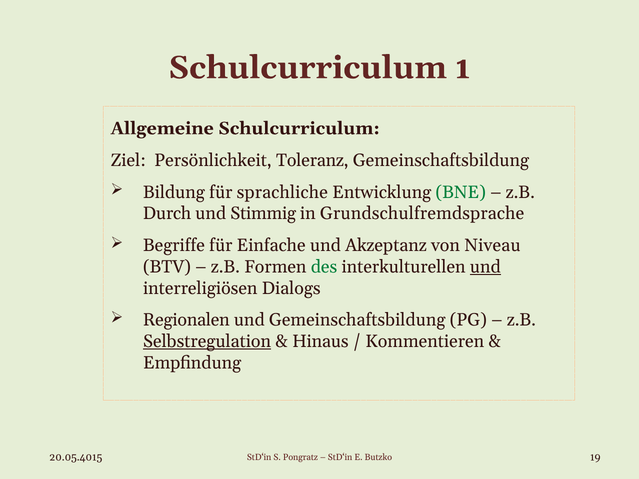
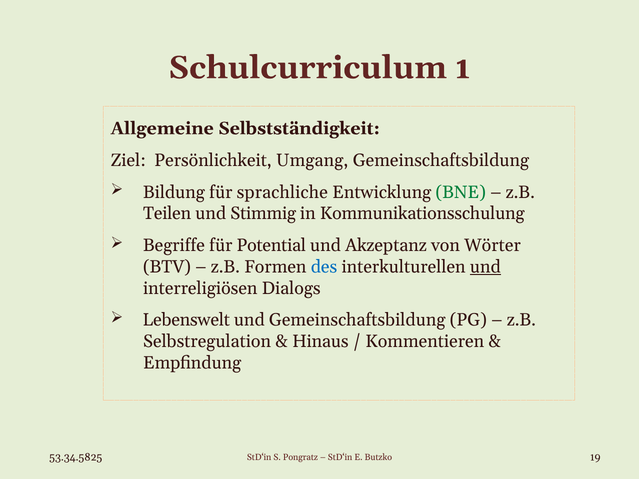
Allgemeine Schulcurriculum: Schulcurriculum -> Selbstständigkeit (299, 128)
Toleranz: Toleranz -> Umgang (312, 160)
Durch: Durch -> Teilen (167, 214)
Grundschulfremdsprache: Grundschulfremdsprache -> Kommunikationsschulung (422, 214)
Einfache: Einfache -> Potential (271, 246)
Niveau: Niveau -> Wörter (493, 246)
des colour: green -> blue (324, 267)
Regionalen: Regionalen -> Lebenswelt (186, 320)
Selbstregulation underline: present -> none (207, 342)
20.05.4015: 20.05.4015 -> 53.34.5825 (76, 458)
